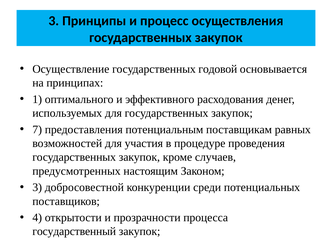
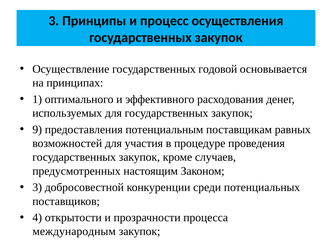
7: 7 -> 9 (37, 129)
государственный: государственный -> международным (74, 231)
